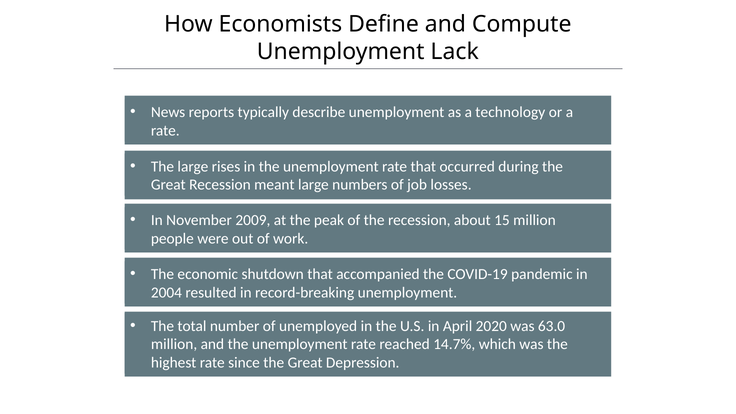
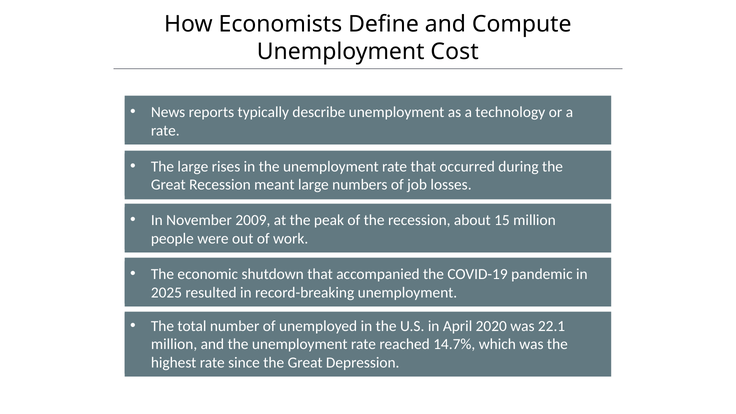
Lack: Lack -> Cost (455, 52)
2004: 2004 -> 2025 (166, 293)
63.0: 63.0 -> 22.1 (552, 326)
